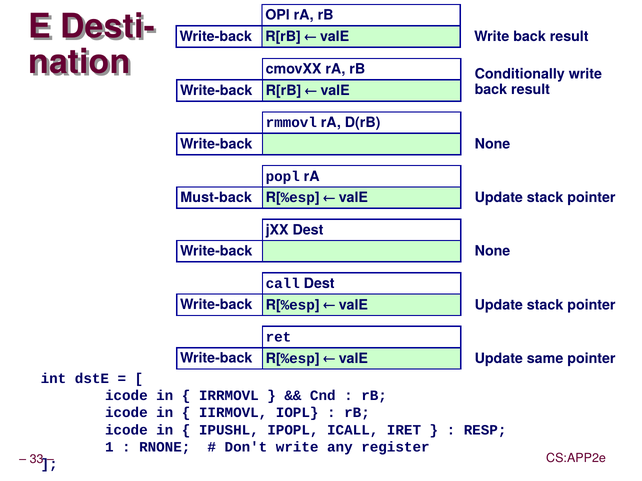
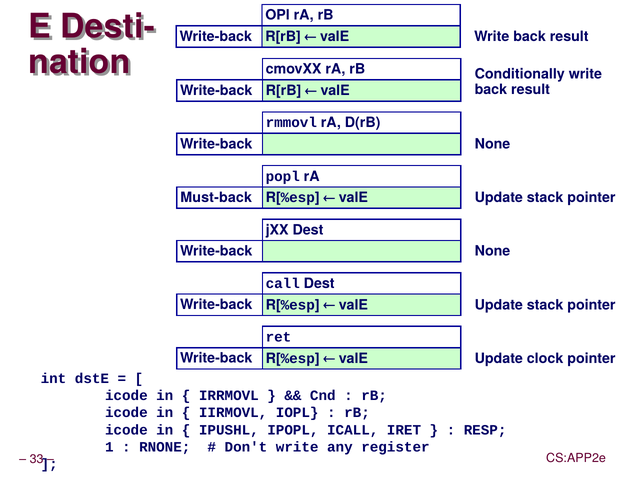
same: same -> clock (545, 359)
